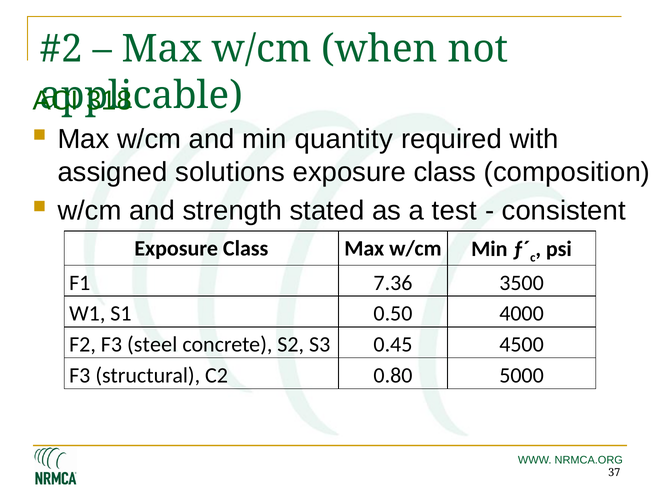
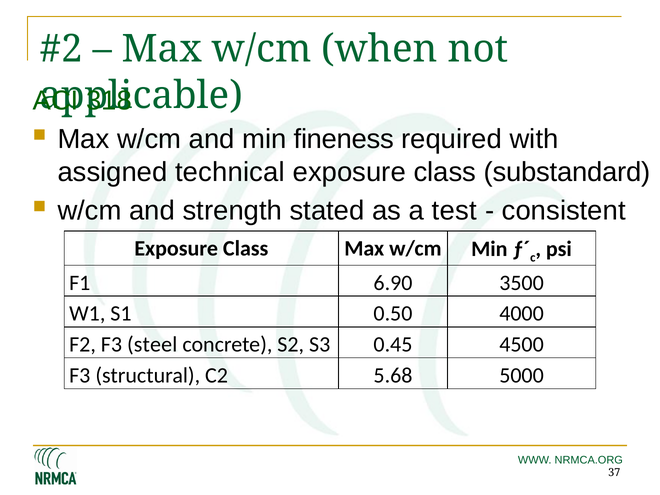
quantity: quantity -> fineness (344, 139)
solutions: solutions -> technical (230, 172)
composition: composition -> substandard (567, 172)
7.36: 7.36 -> 6.90 (393, 283)
0.80: 0.80 -> 5.68 (393, 375)
